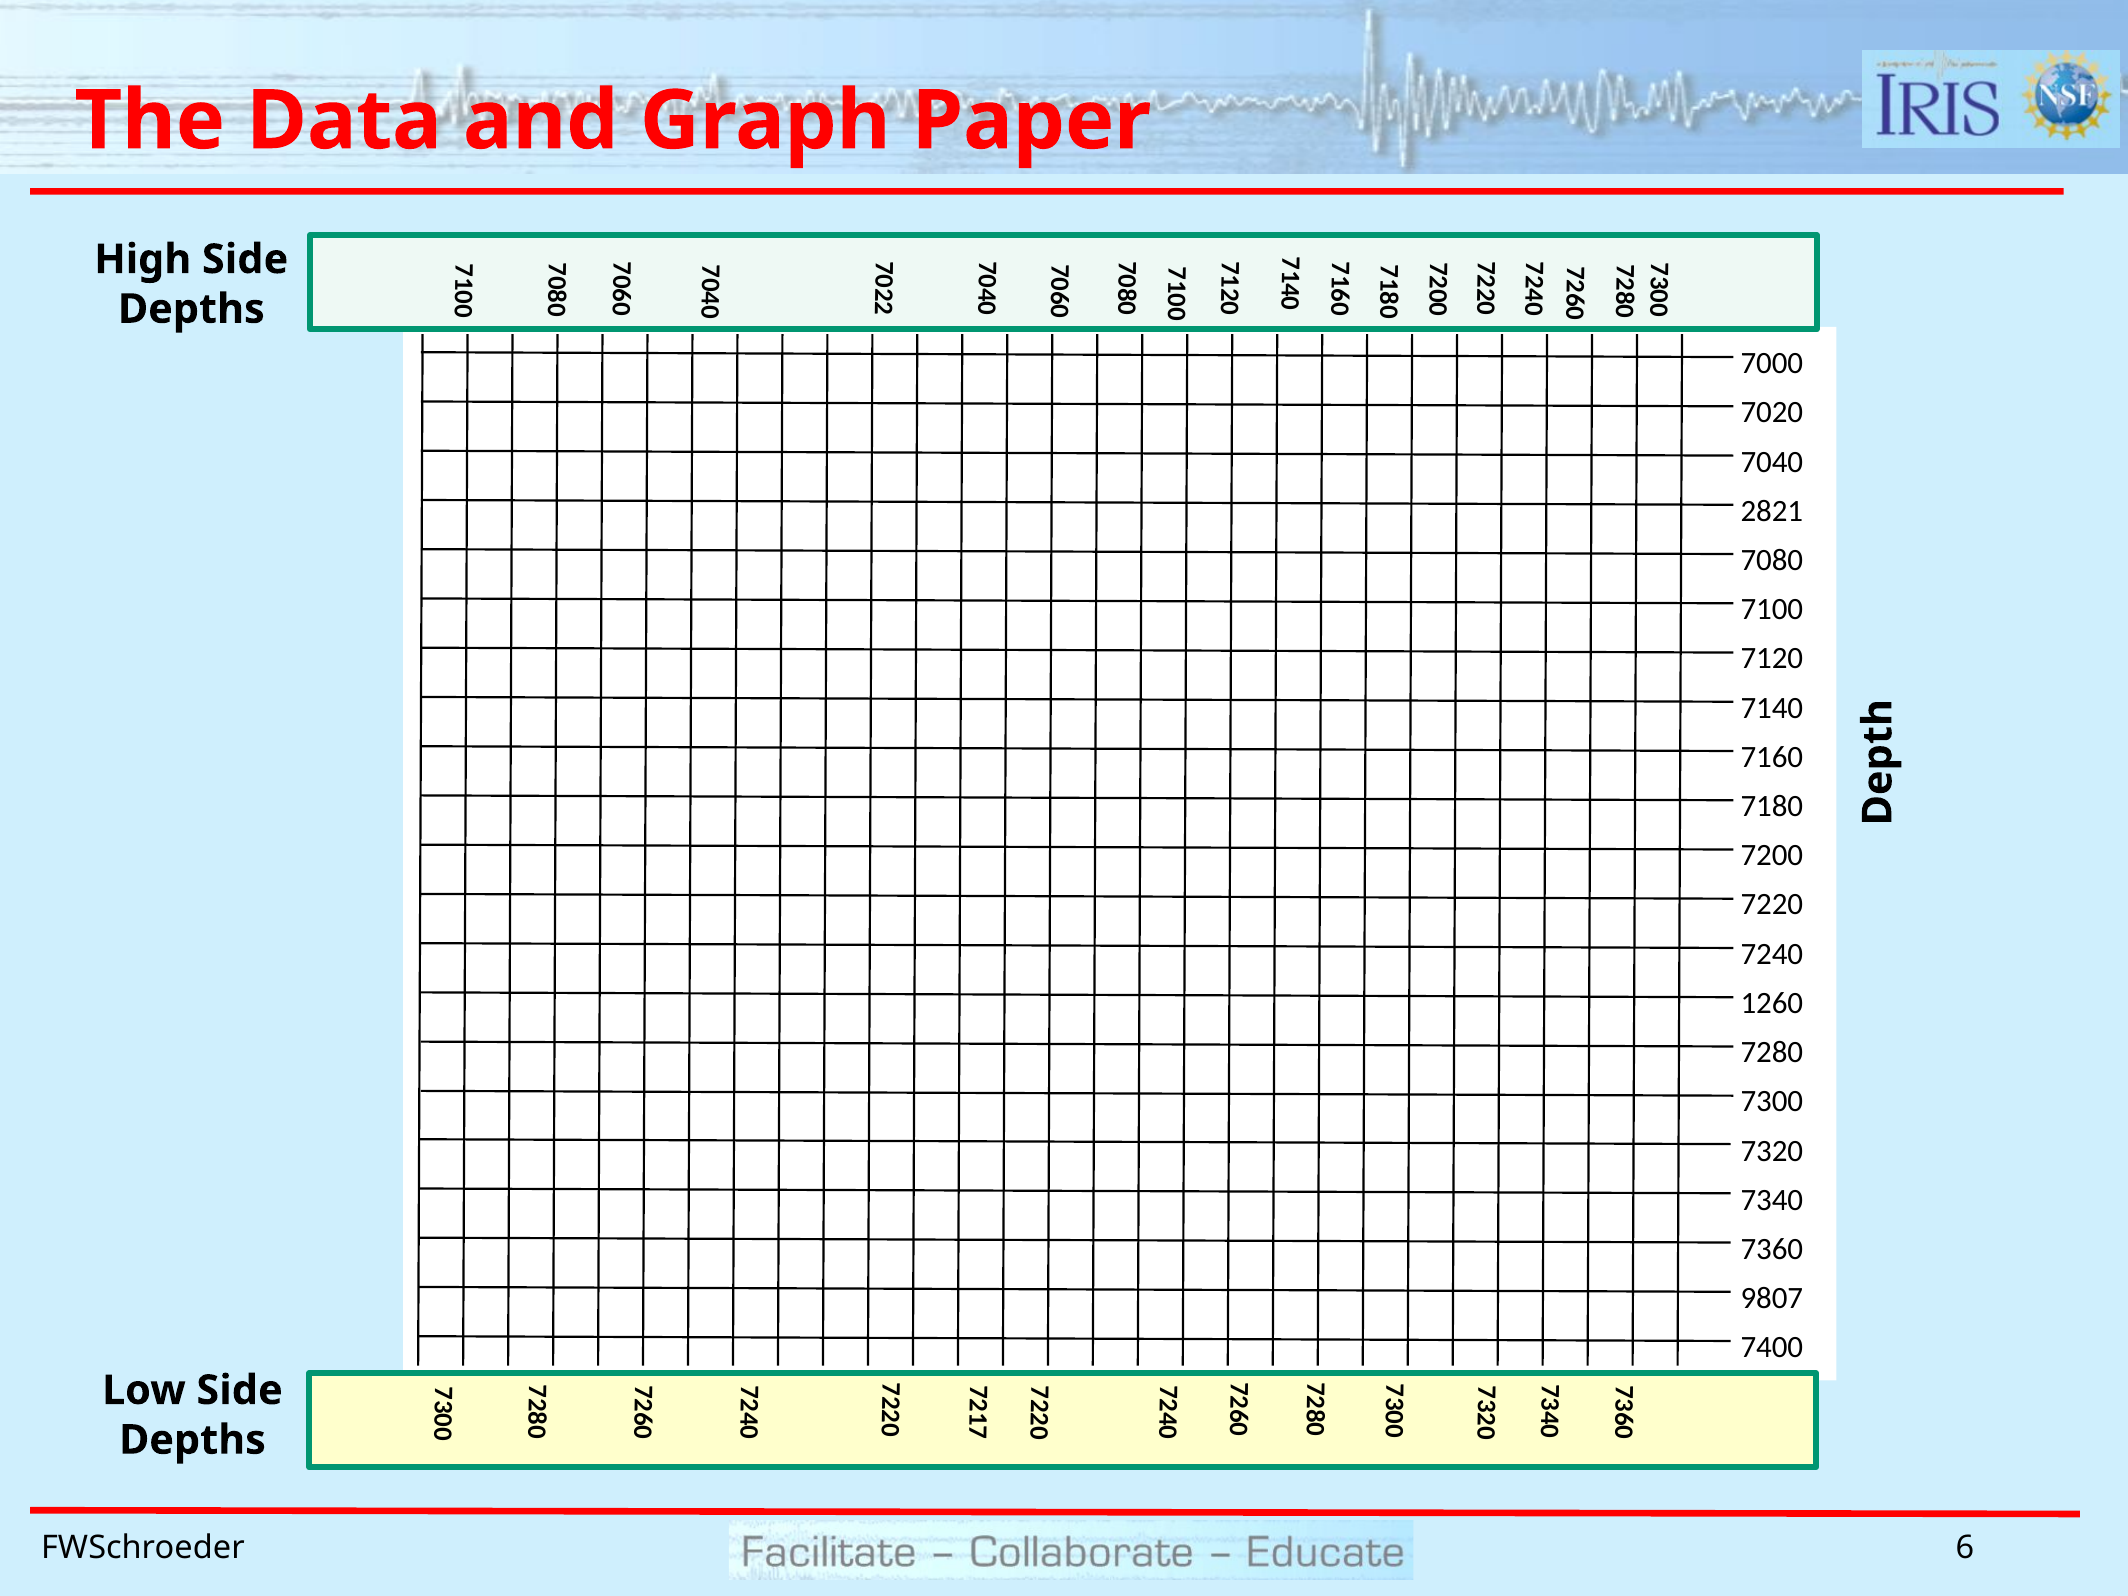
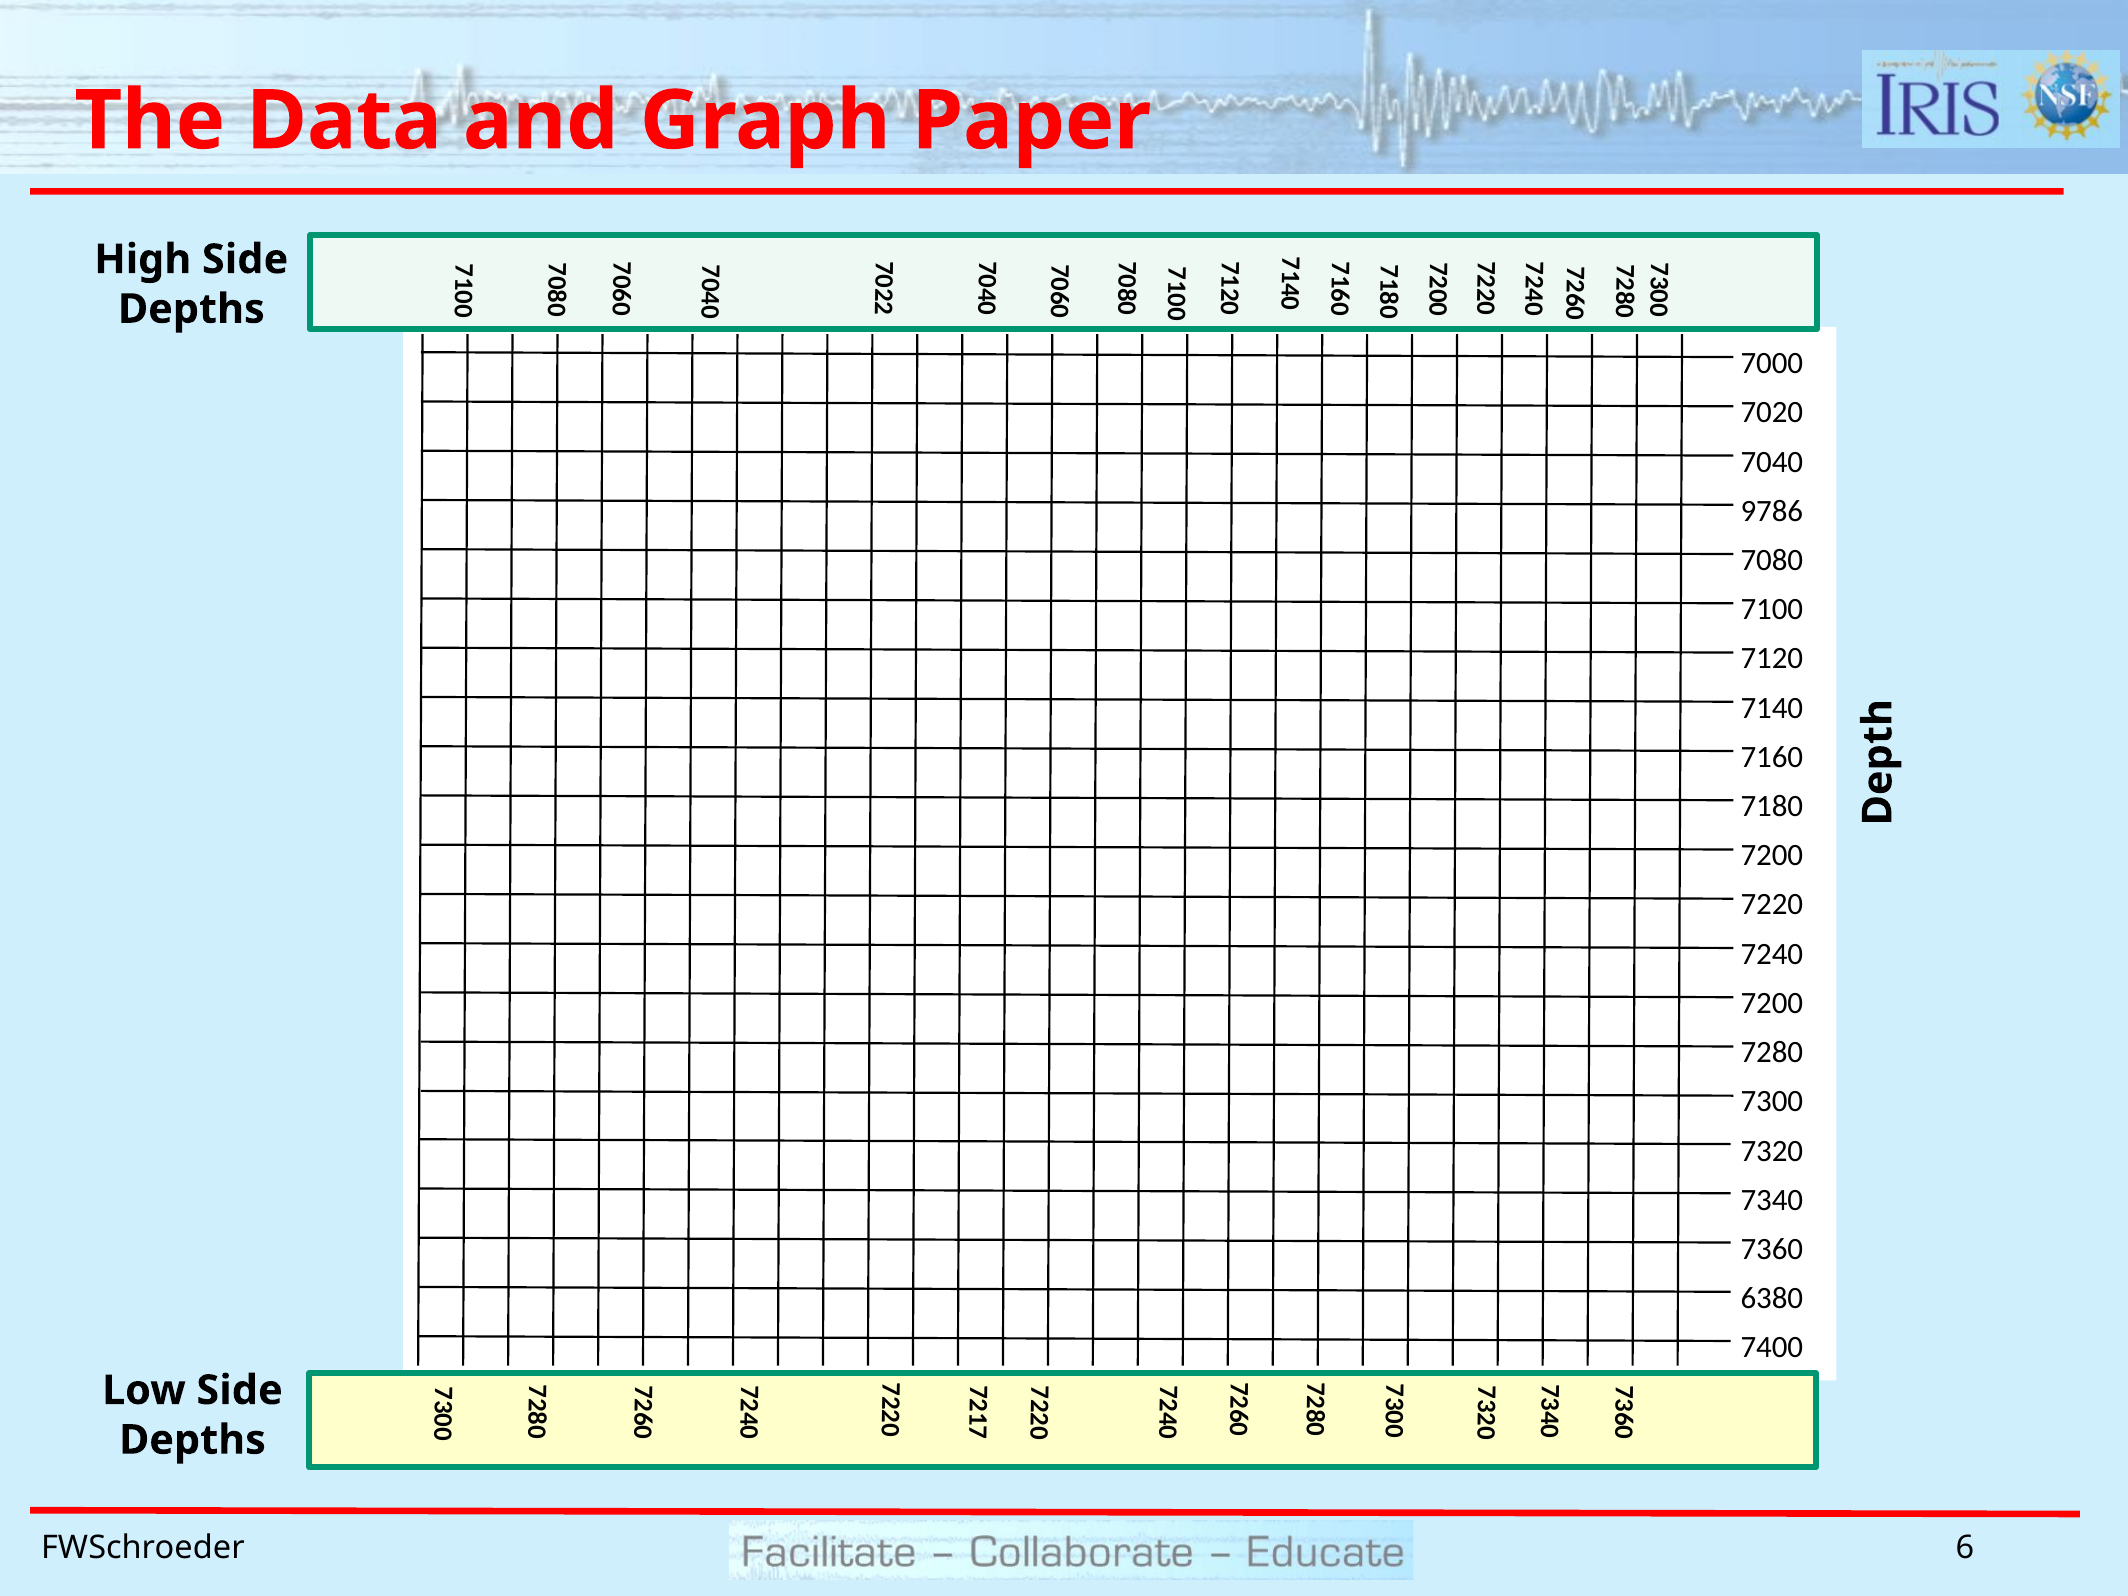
2821: 2821 -> 9786 (1772, 511)
1260: 1260 -> 7200 (1772, 1003)
9807: 9807 -> 6380 (1772, 1298)
